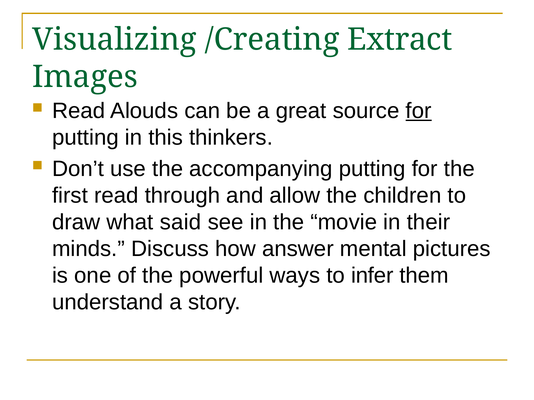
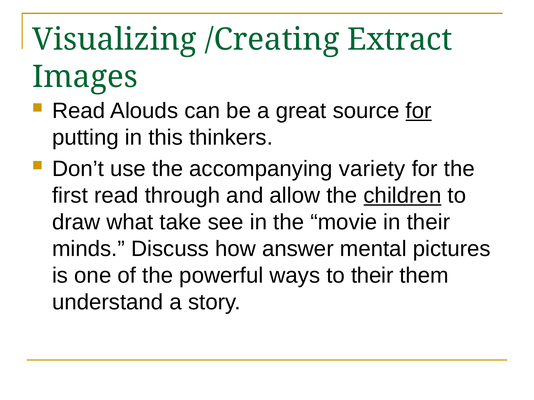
accompanying putting: putting -> variety (372, 169)
children underline: none -> present (402, 196)
said: said -> take (181, 222)
to infer: infer -> their (372, 276)
